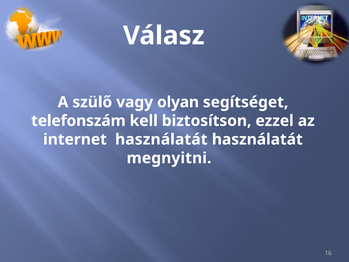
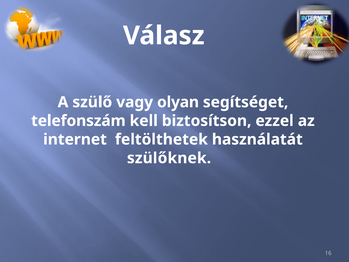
internet használatát: használatát -> feltölthetek (161, 139)
megnyitni: megnyitni -> szülőknek (169, 158)
